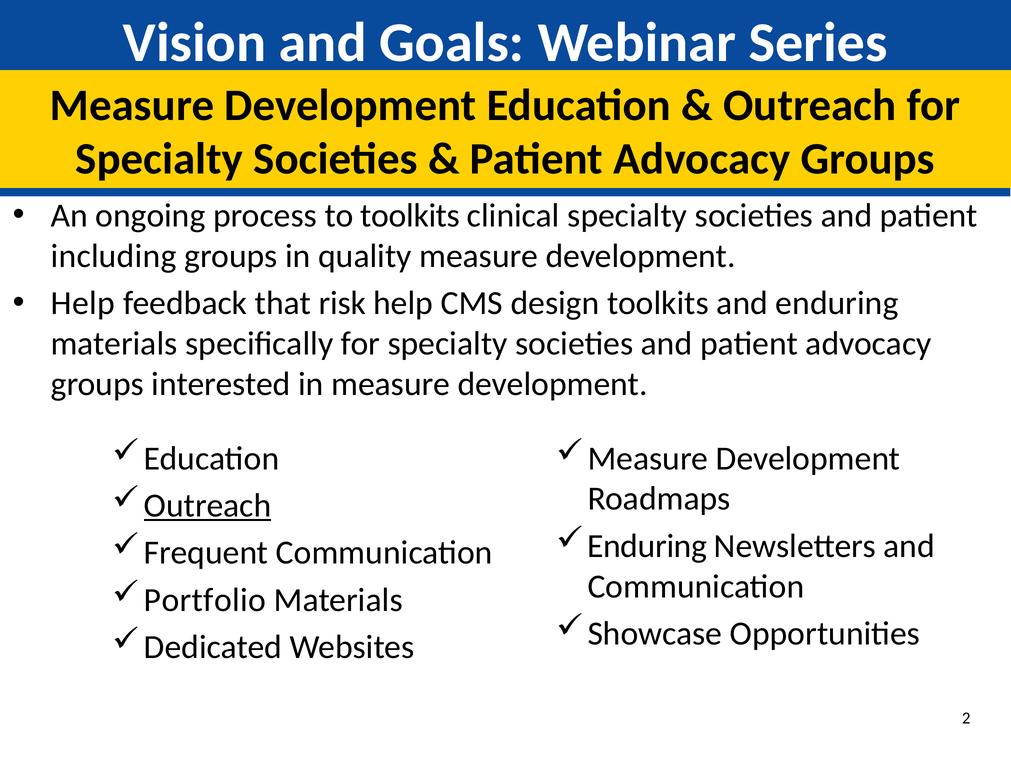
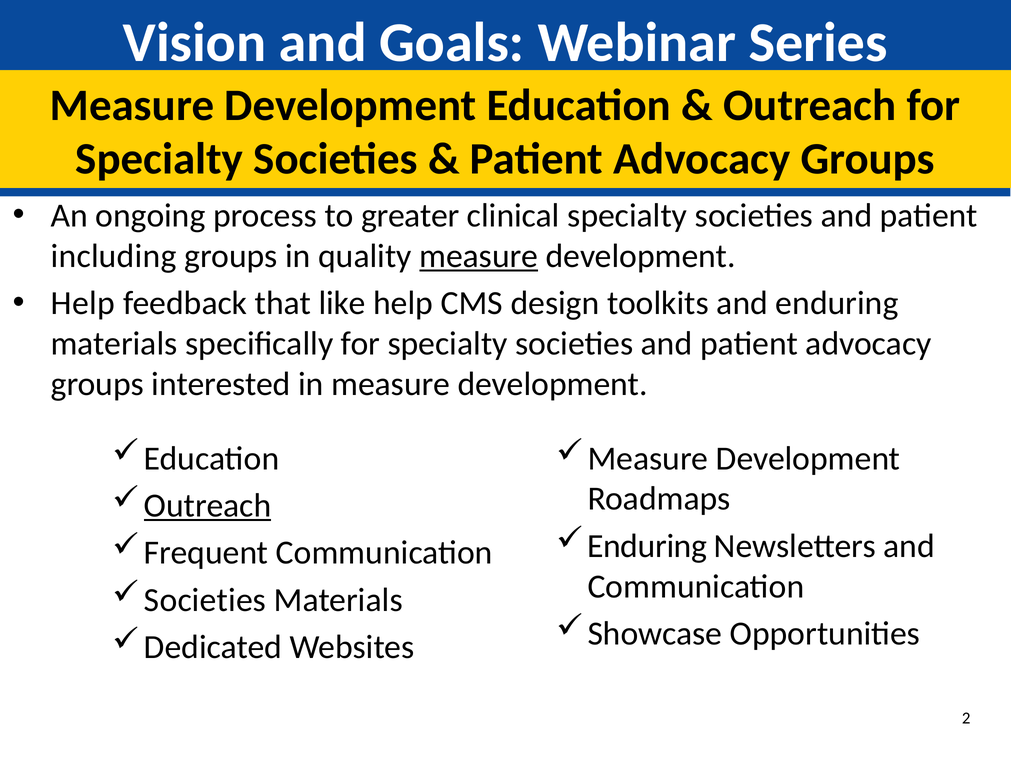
to toolkits: toolkits -> greater (410, 216)
measure underline: none -> present (479, 256)
risk: risk -> like (342, 303)
Portfolio: Portfolio -> Societies (205, 600)
